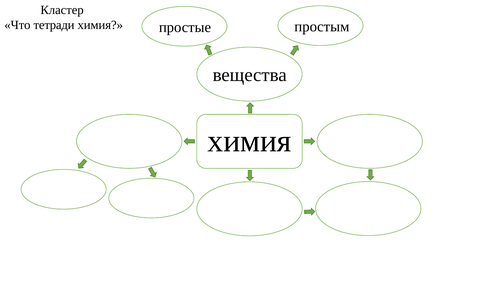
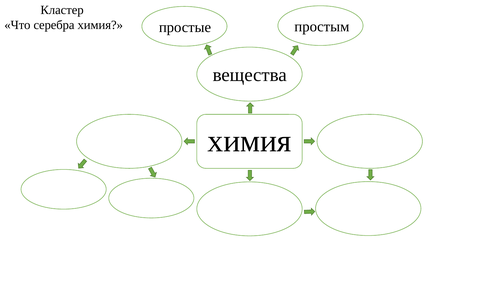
тетради: тетради -> серебра (54, 25)
